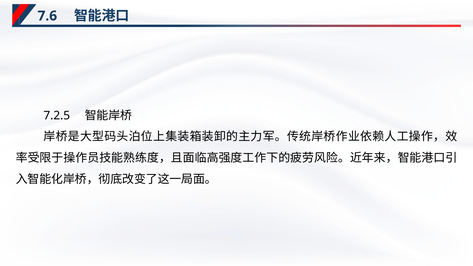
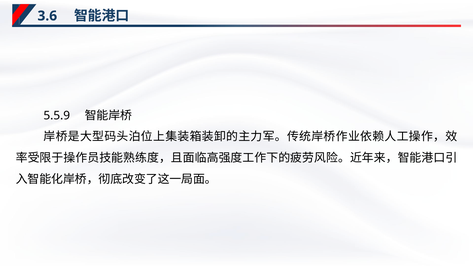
7.6: 7.6 -> 3.6 (47, 16)
7.2.5: 7.2.5 -> 5.5.9 (57, 115)
